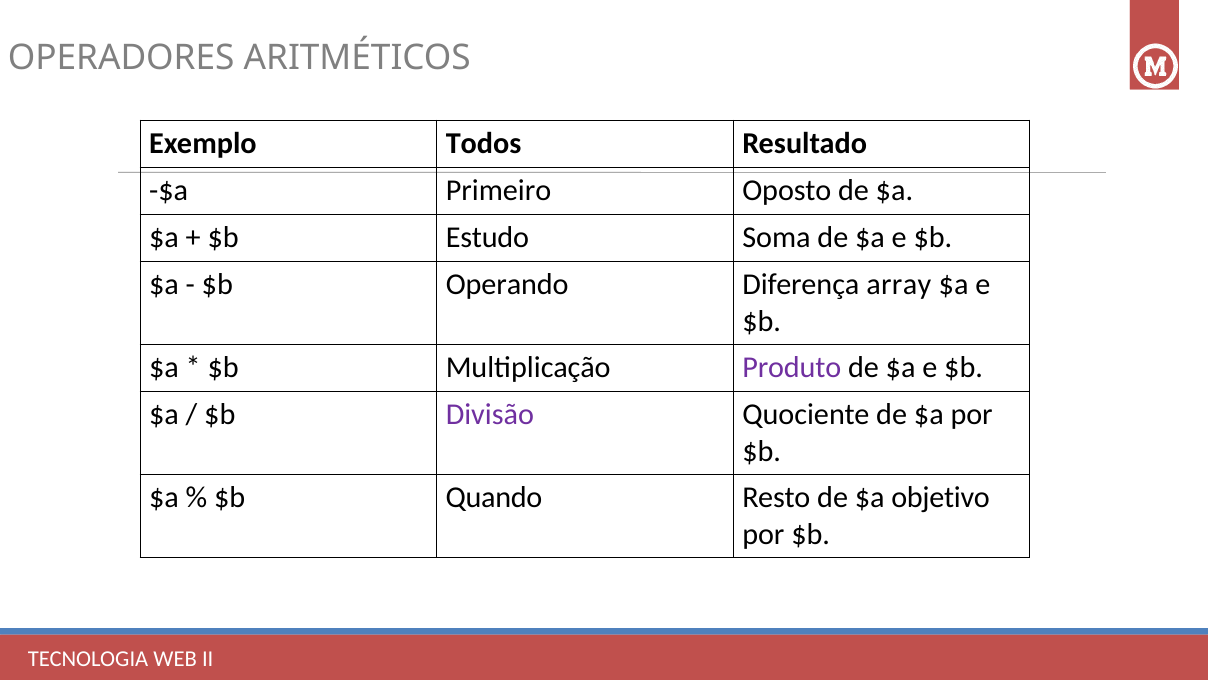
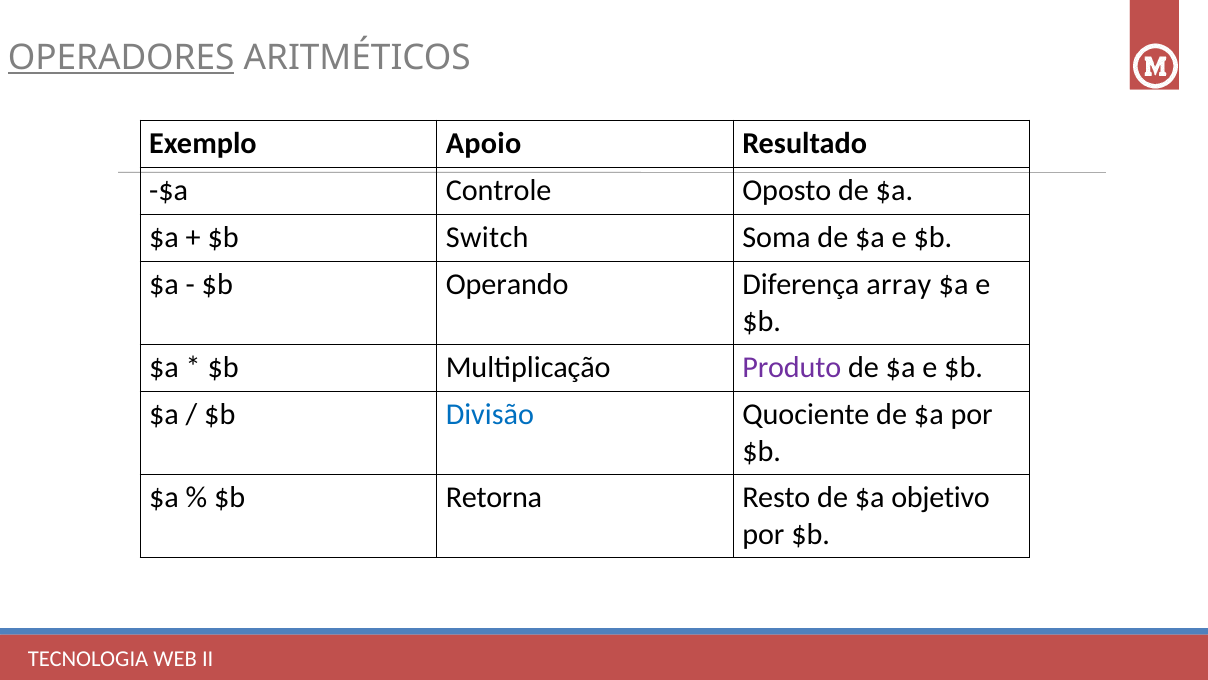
OPERADORES underline: none -> present (121, 58)
Todos: Todos -> Apoio (483, 143)
Primeiro: Primeiro -> Controle (499, 190)
Estudo: Estudo -> Switch (487, 237)
Divisão colour: purple -> blue (490, 414)
Quando: Quando -> Retorna (494, 497)
